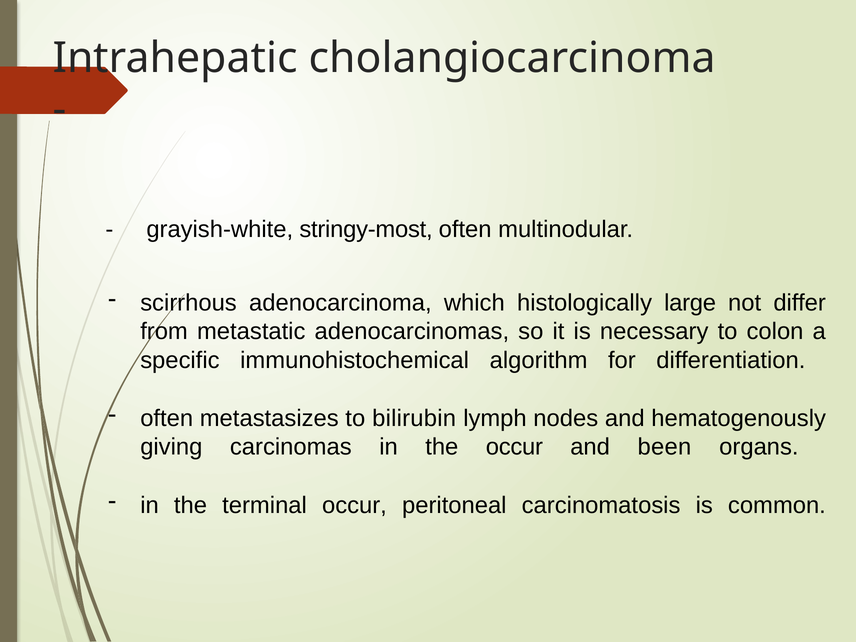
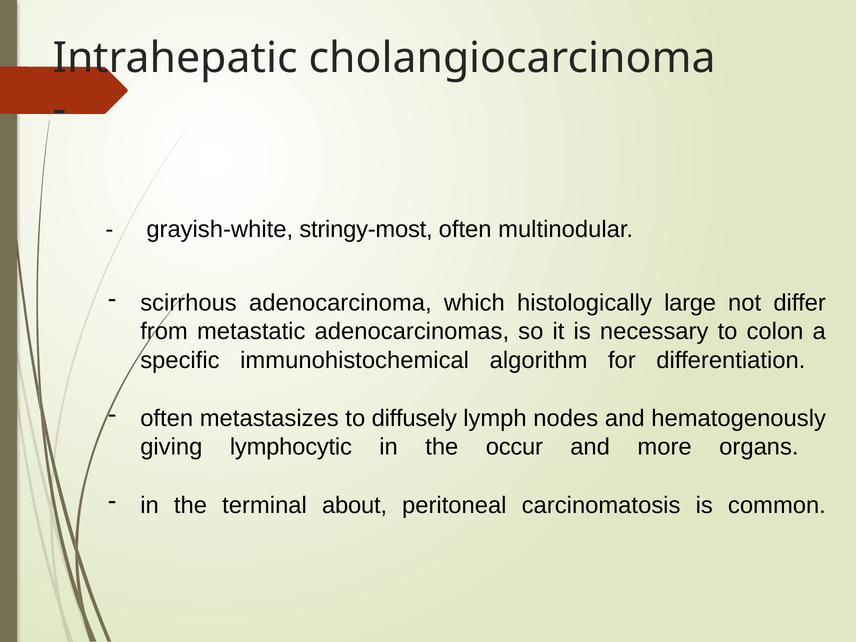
bilirubin: bilirubin -> diffusely (414, 418)
carcinomas: carcinomas -> lymphocytic (291, 447)
been: been -> more (665, 447)
terminal occur: occur -> about (355, 505)
